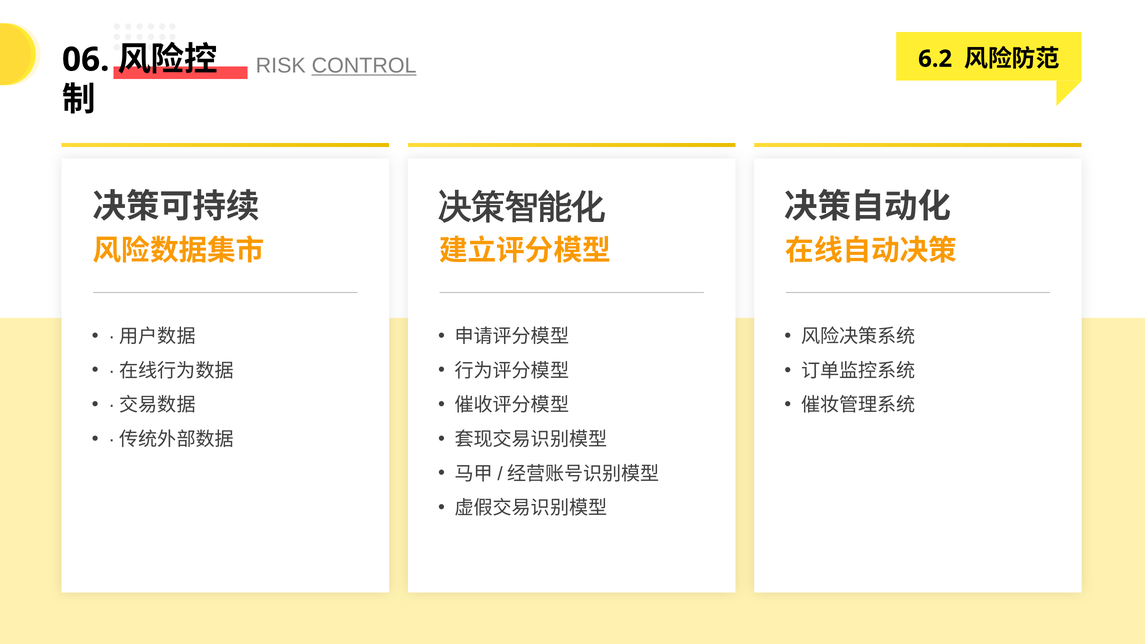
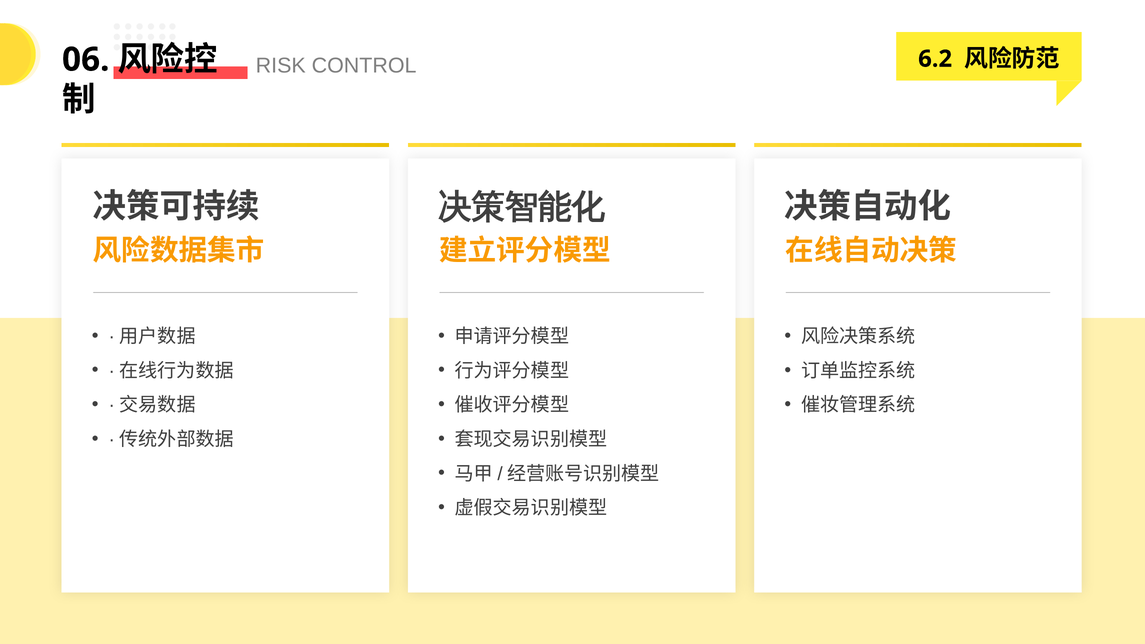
CONTROL underline: present -> none (364, 66)
